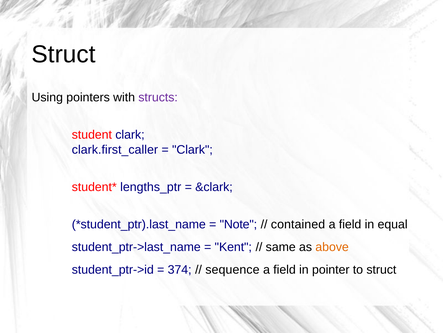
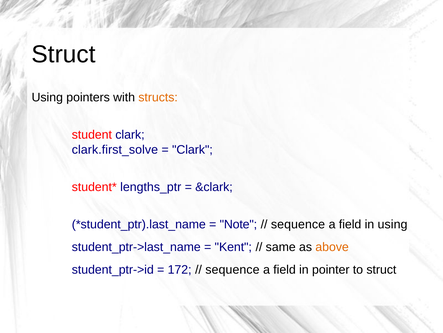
structs colour: purple -> orange (158, 97)
clark.first_caller: clark.first_caller -> clark.first_solve (115, 149)
contained: contained -> sequence (298, 224)
in equal: equal -> using (393, 224)
374: 374 -> 172 (180, 269)
